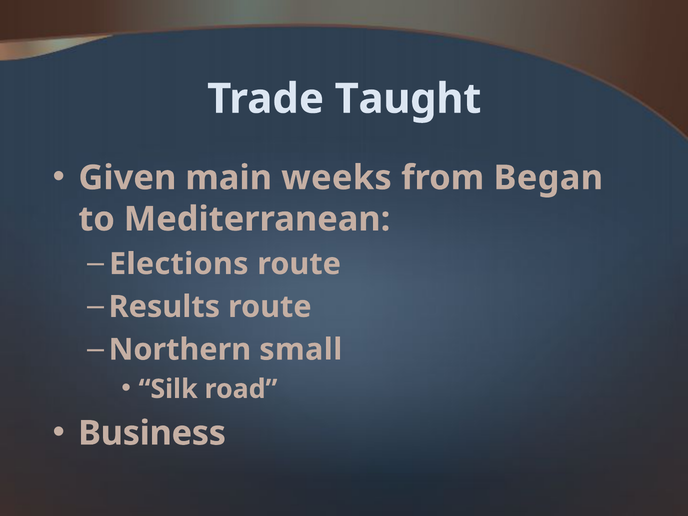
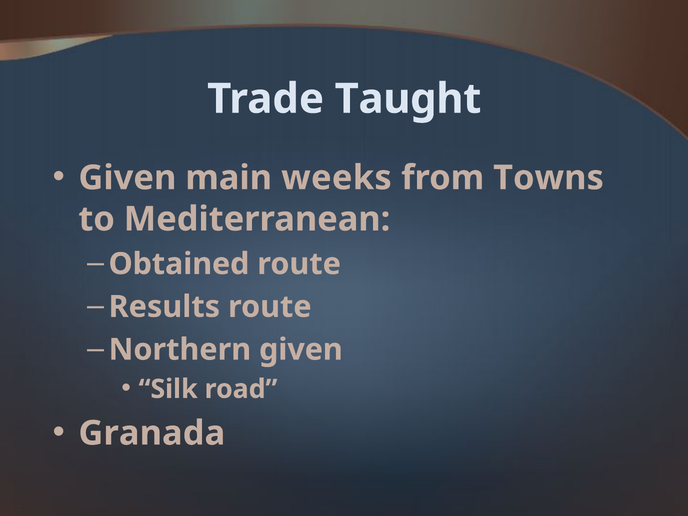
Began: Began -> Towns (548, 178)
Elections: Elections -> Obtained (179, 264)
Northern small: small -> given (301, 350)
Business: Business -> Granada (152, 433)
